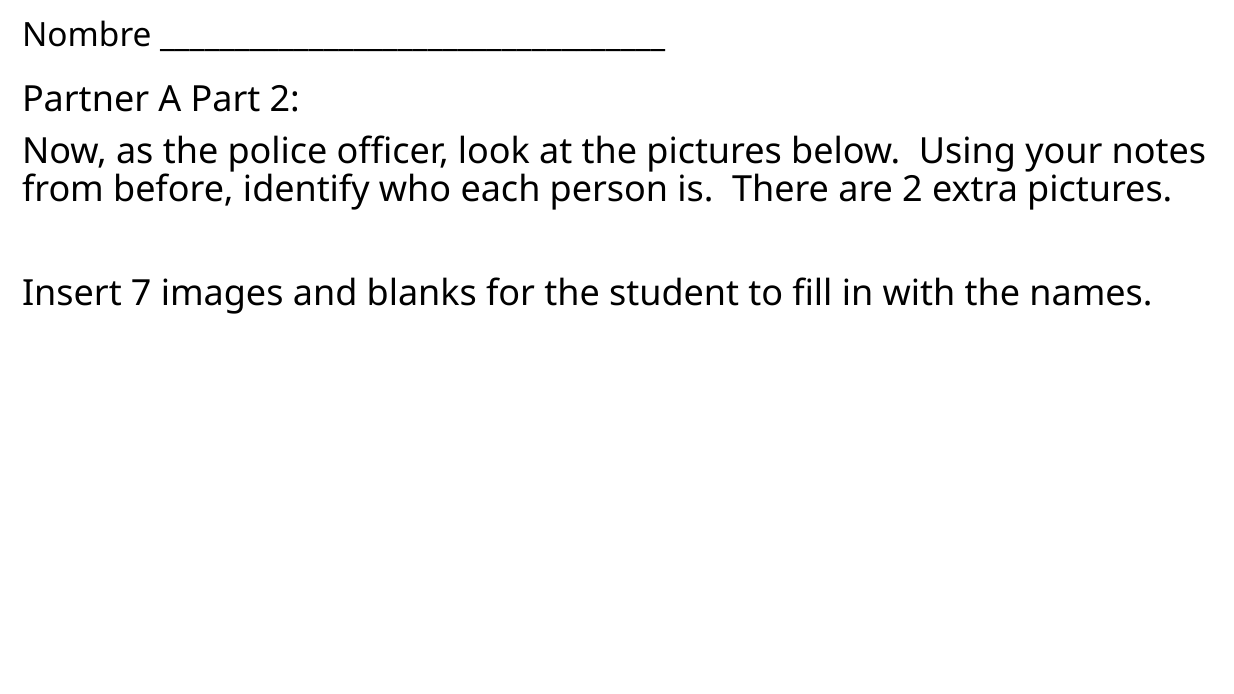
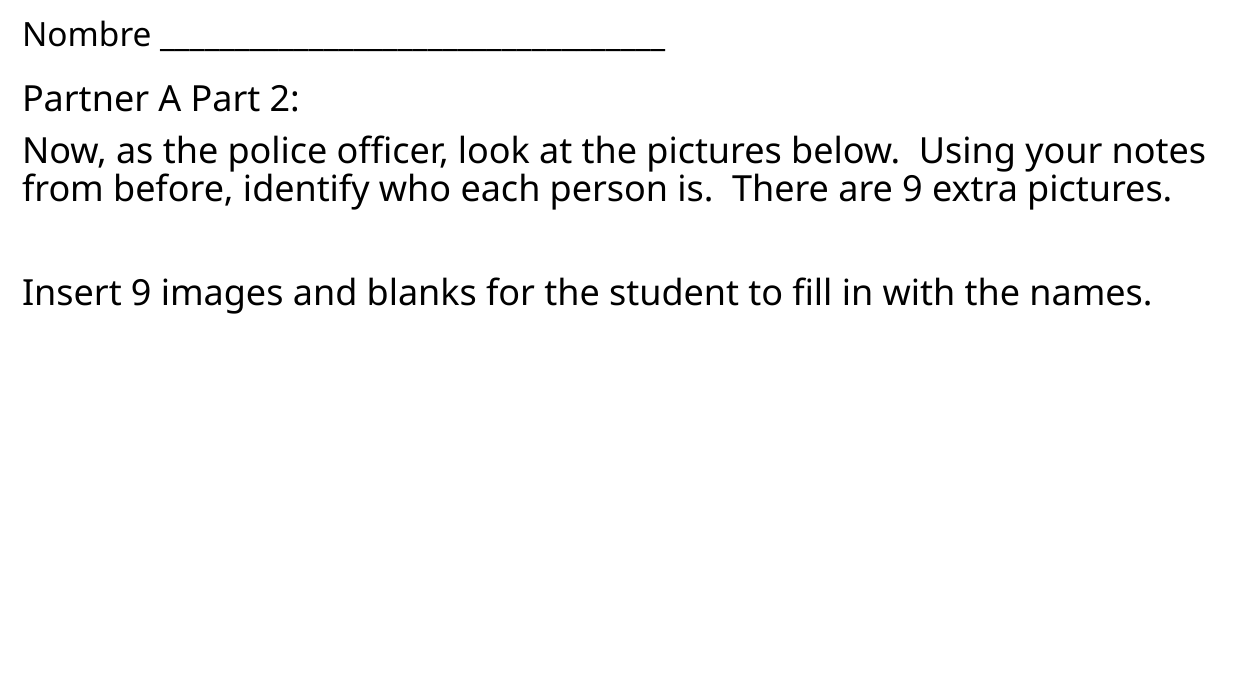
are 2: 2 -> 9 (912, 190)
Insert 7: 7 -> 9 (141, 293)
